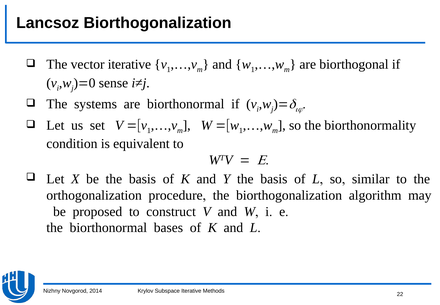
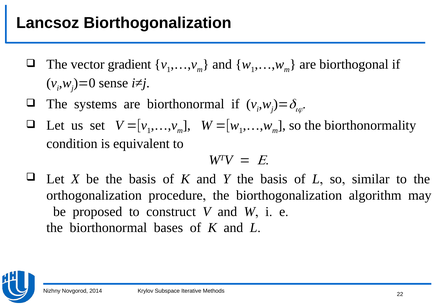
vector iterative: iterative -> gradient (129, 64)
